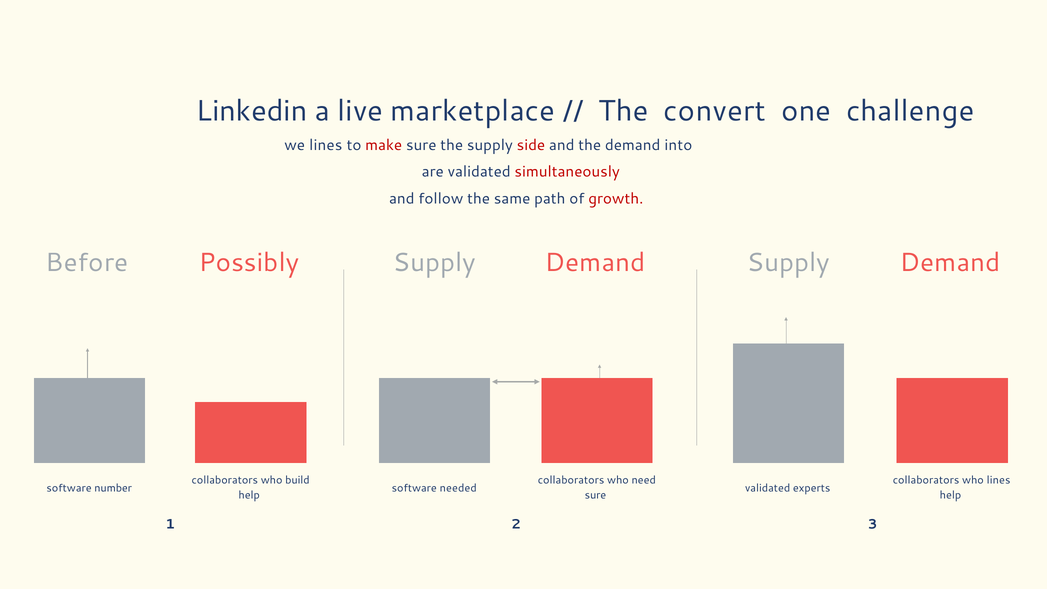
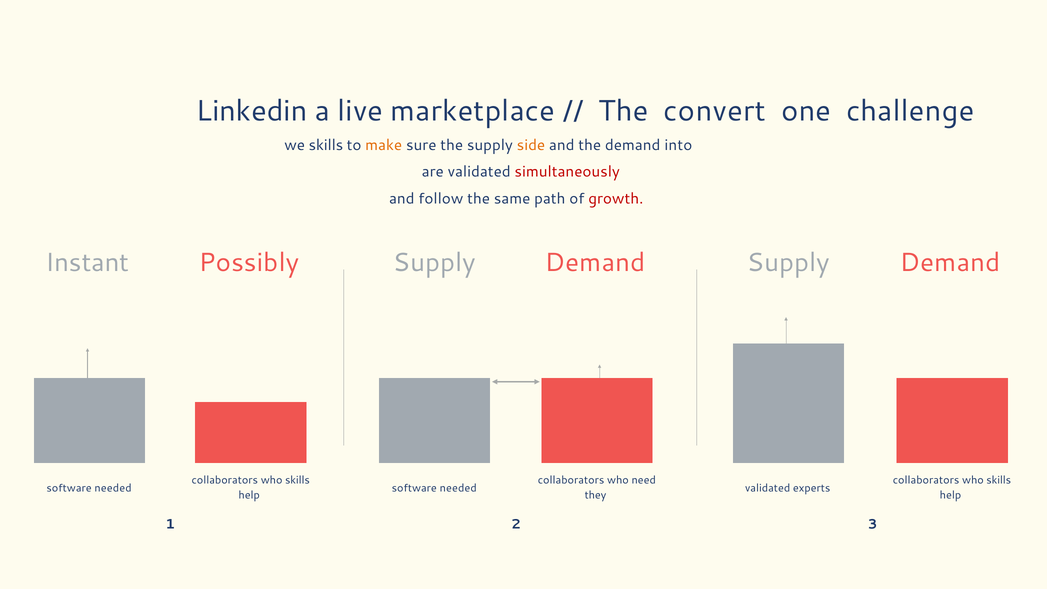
we lines: lines -> skills (326, 145)
make colour: red -> orange (384, 145)
side colour: red -> orange (531, 145)
Before: Before -> Instant (87, 263)
build: build -> skills (297, 480)
lines: lines -> skills (999, 480)
number: number -> needed (113, 488)
sure: sure -> they (595, 495)
